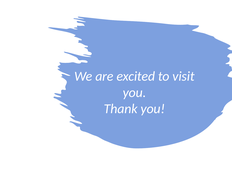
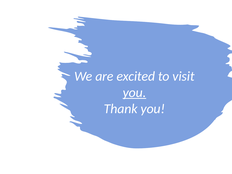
you underline: none -> present (134, 93)
